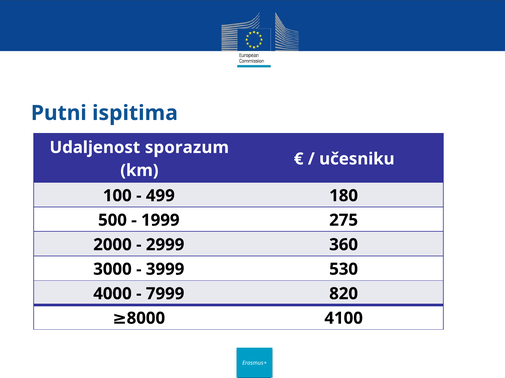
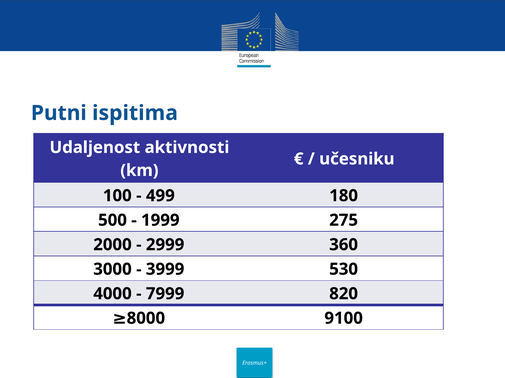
sporazum: sporazum -> aktivnosti (187, 148)
4100: 4100 -> 9100 (344, 319)
